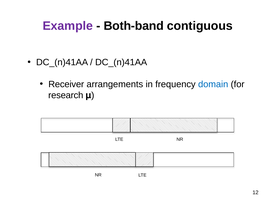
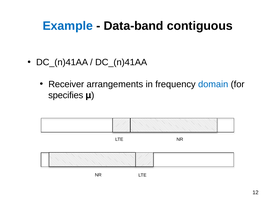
Example colour: purple -> blue (68, 26)
Both-band: Both-band -> Data-band (134, 26)
research: research -> specifies (66, 95)
